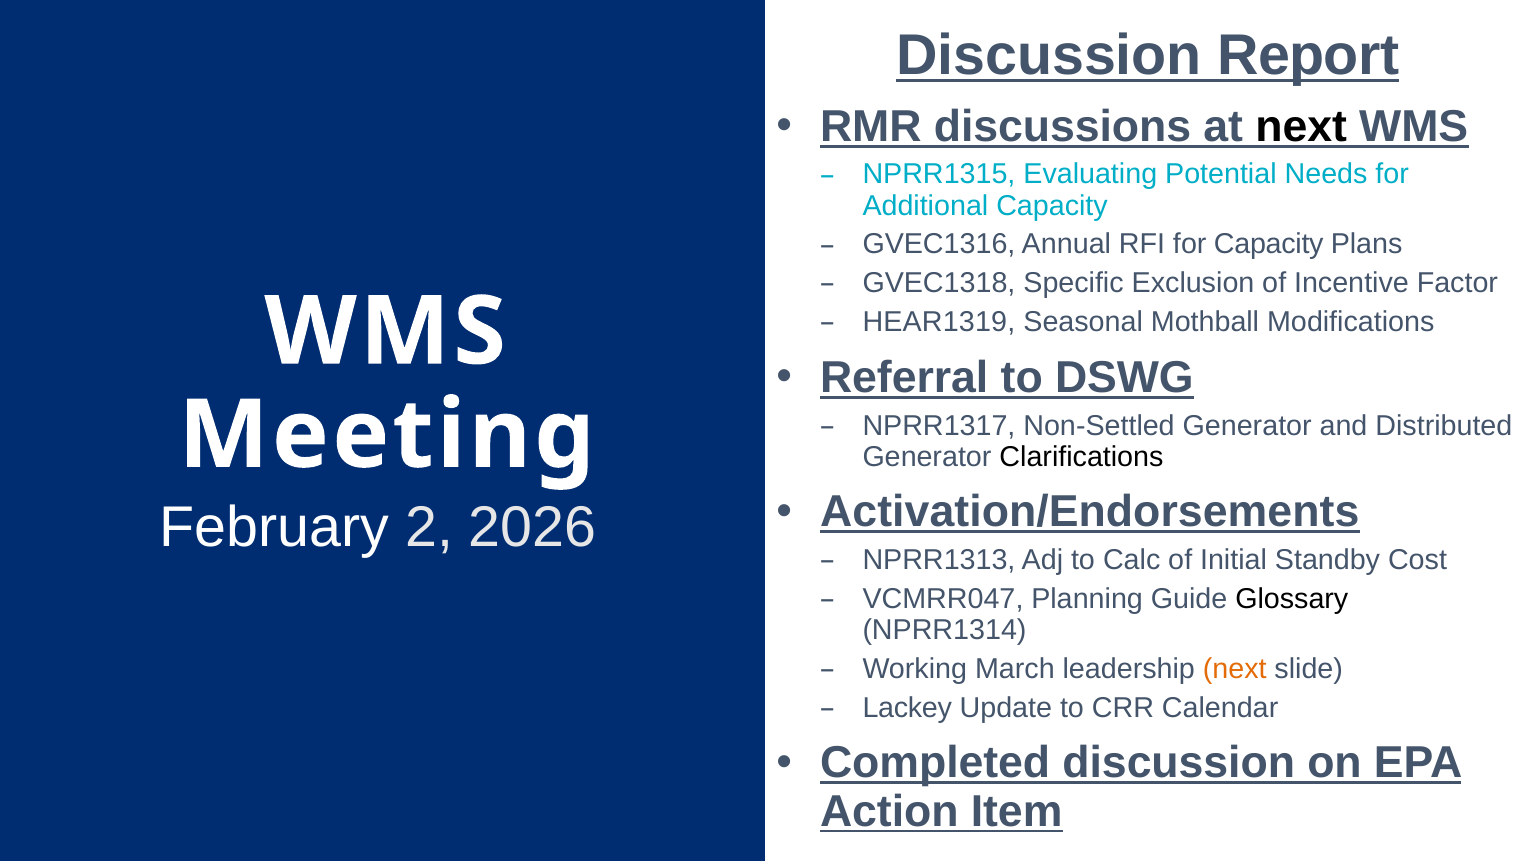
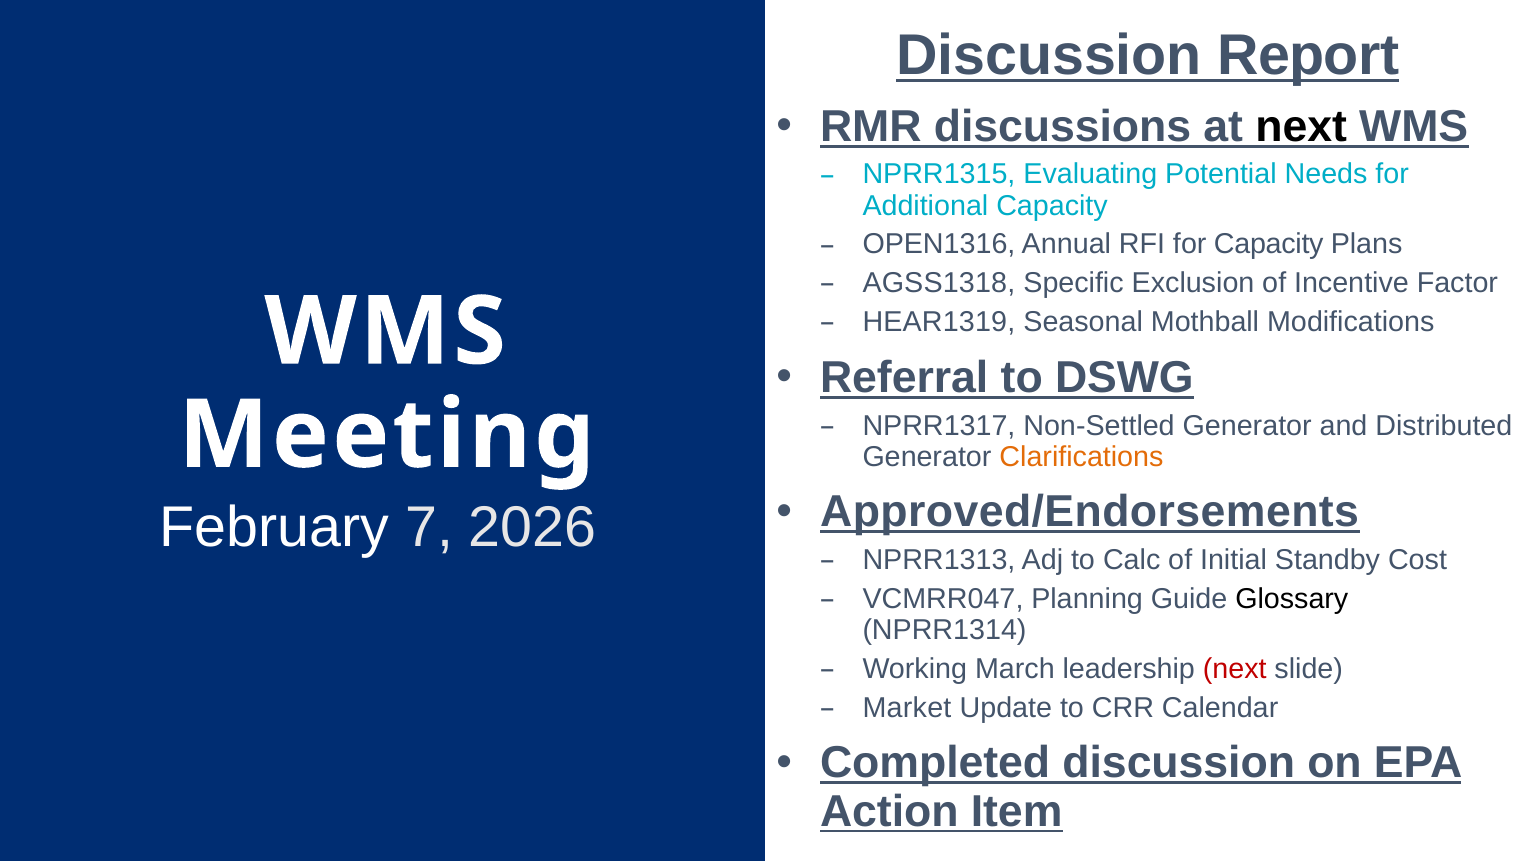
GVEC1316: GVEC1316 -> OPEN1316 (939, 244)
GVEC1318: GVEC1318 -> AGSS1318 (939, 283)
Clarifications colour: black -> orange (1081, 456)
Activation/Endorsements: Activation/Endorsements -> Approved/Endorsements (1090, 512)
2: 2 -> 7 (429, 527)
next colour: orange -> red (1235, 668)
Lackey: Lackey -> Market (907, 707)
